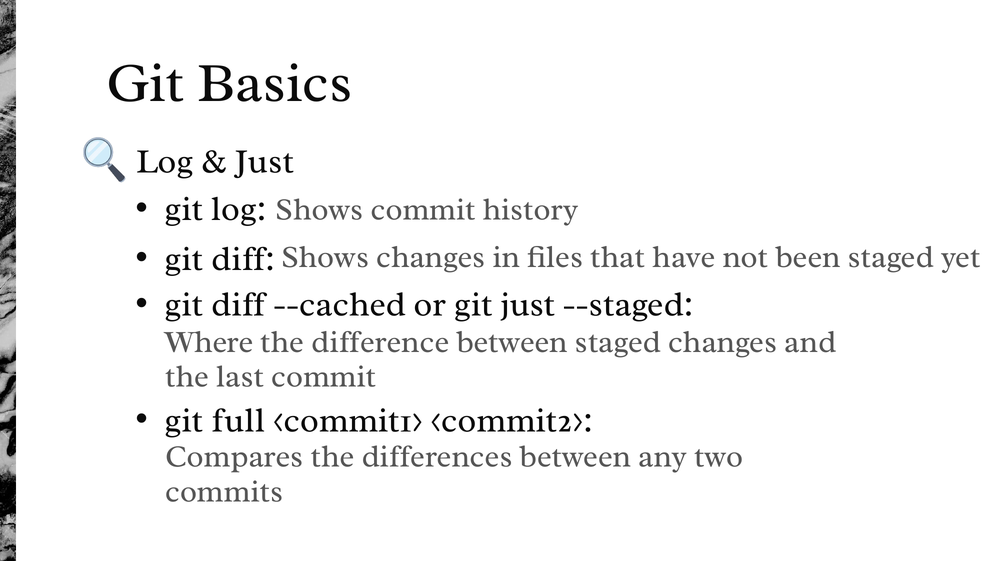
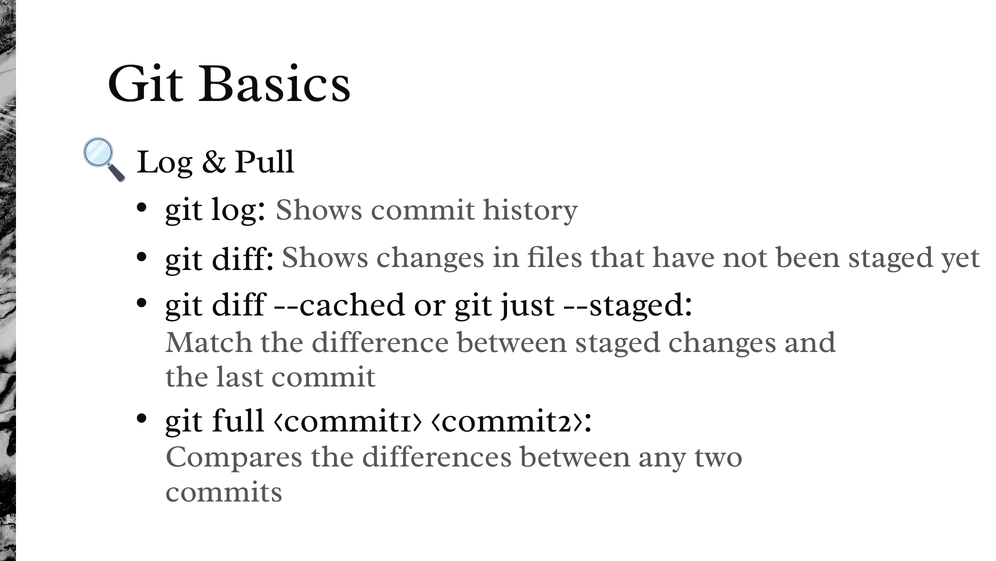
Just: Just -> Pull (265, 161)
Where: Where -> Match (209, 341)
